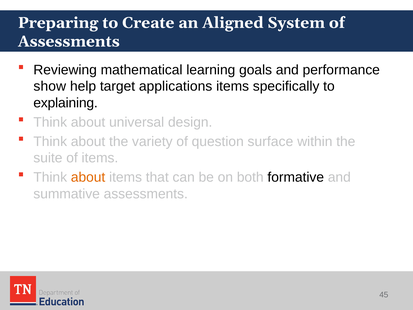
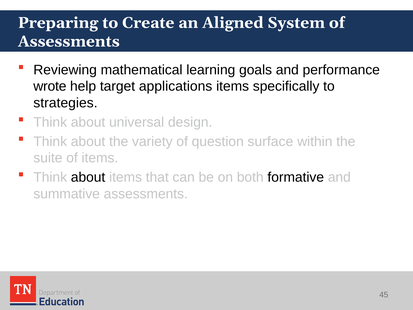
show: show -> wrote (50, 86)
explaining: explaining -> strategies (65, 103)
about colour: orange -> black (88, 177)
